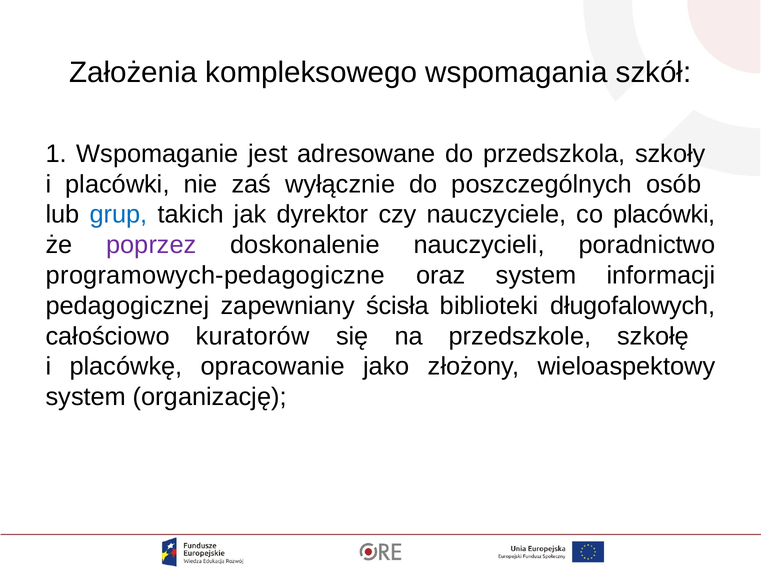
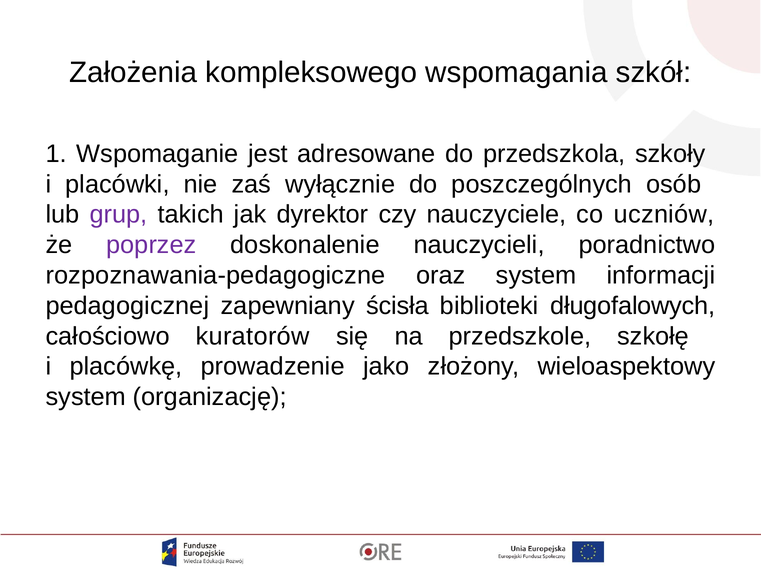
grup colour: blue -> purple (119, 215)
co placówki: placówki -> uczniów (664, 215)
programowych-pedagogiczne: programowych-pedagogiczne -> rozpoznawania-pedagogiczne (216, 276)
opracowanie: opracowanie -> prowadzenie (273, 367)
